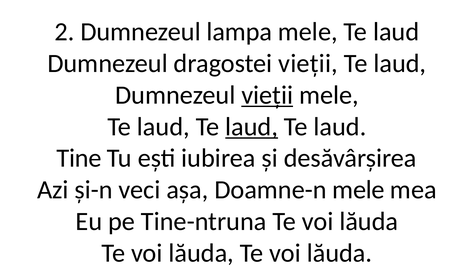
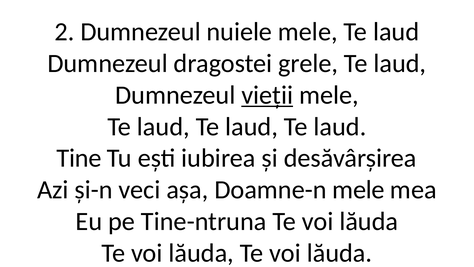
lampa: lampa -> nuiele (239, 32)
dragostei vieții: vieții -> grele (308, 63)
laud underline: present -> none (252, 126)
